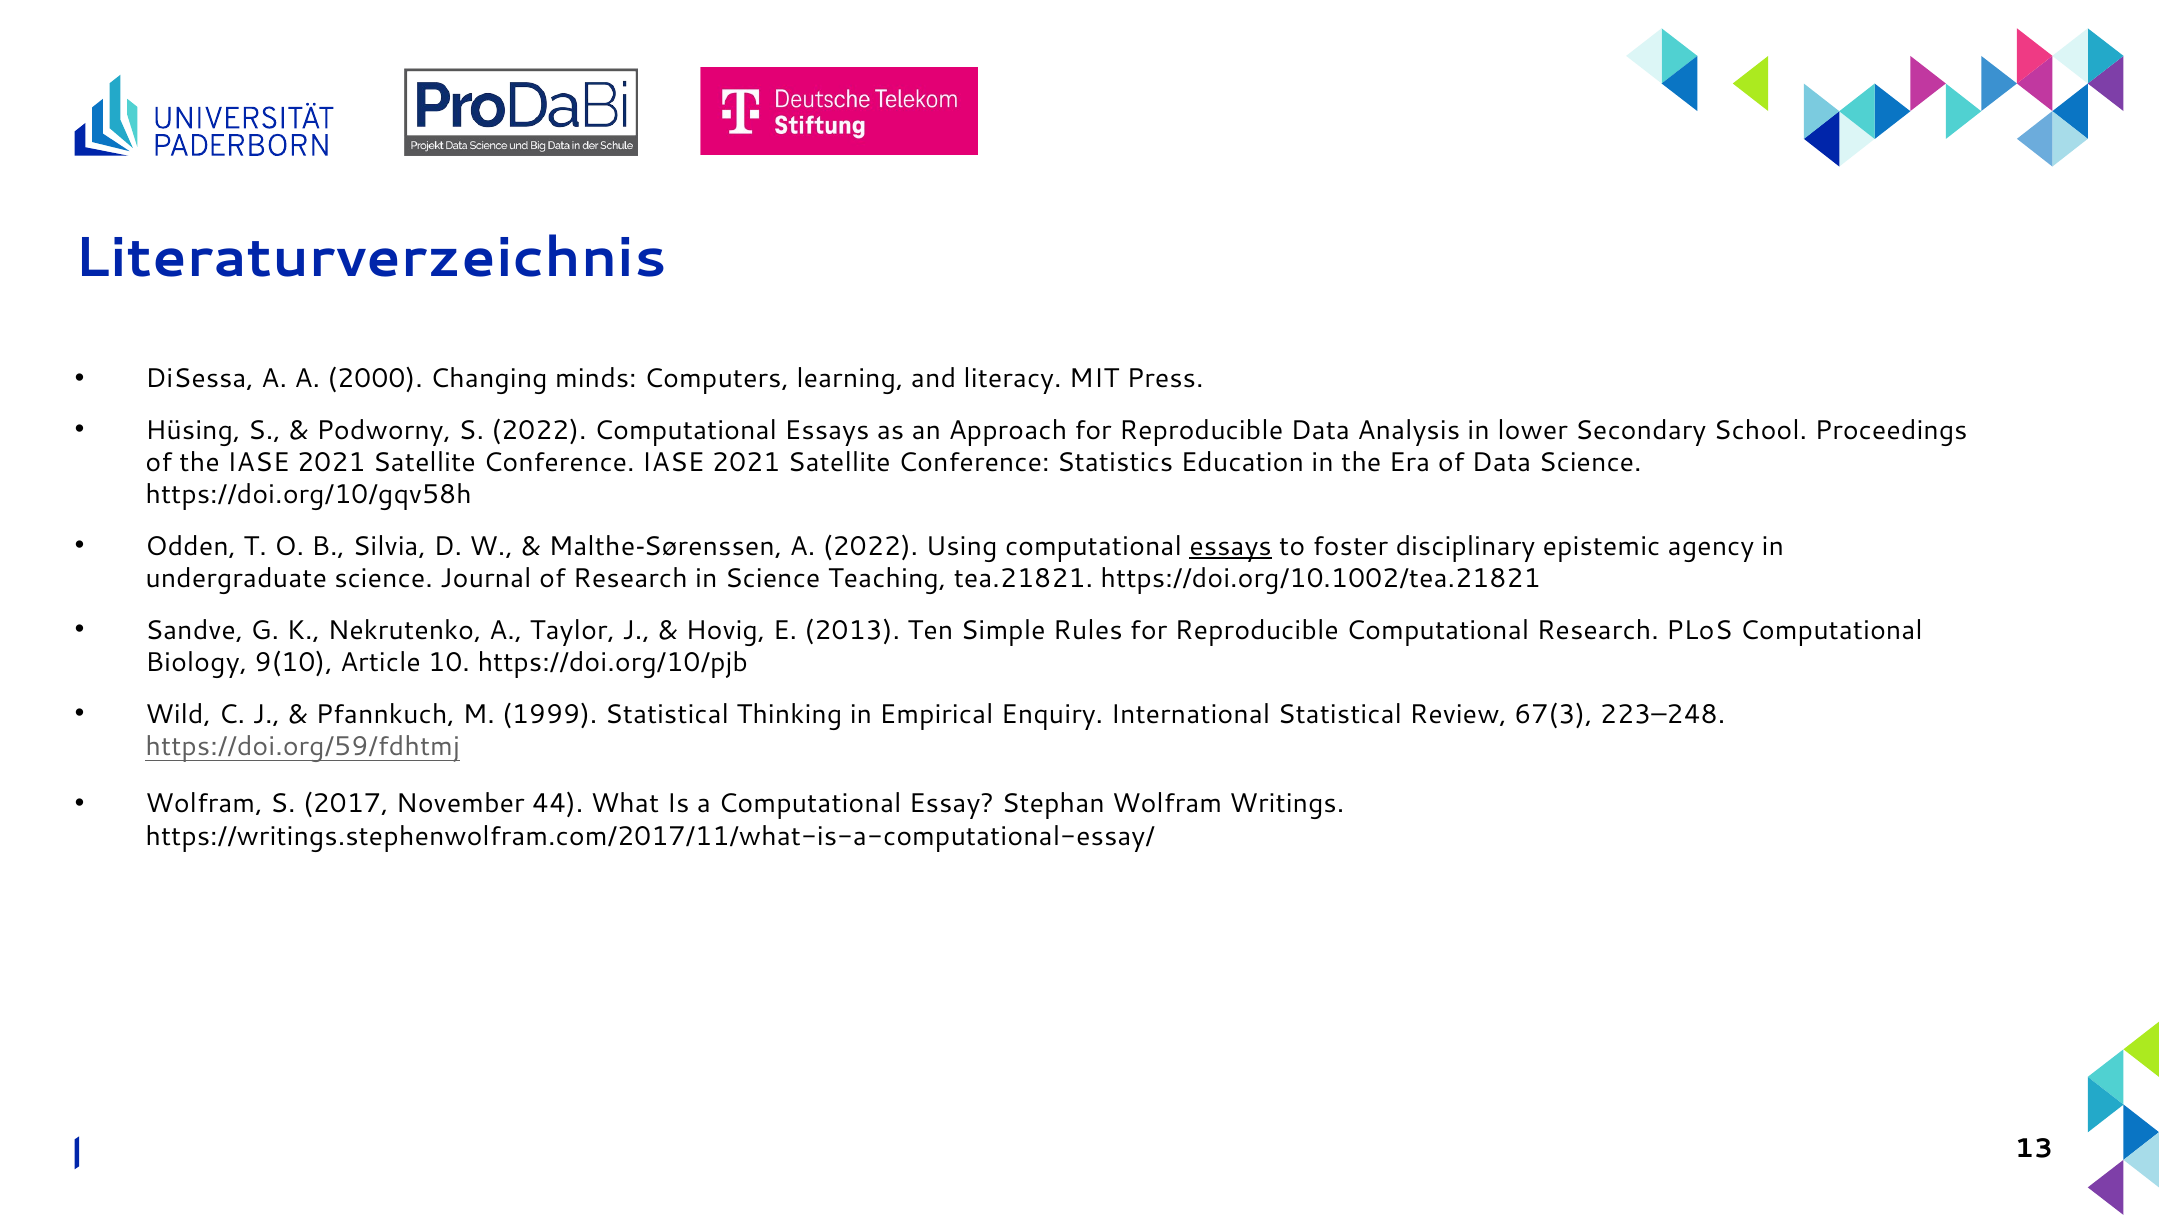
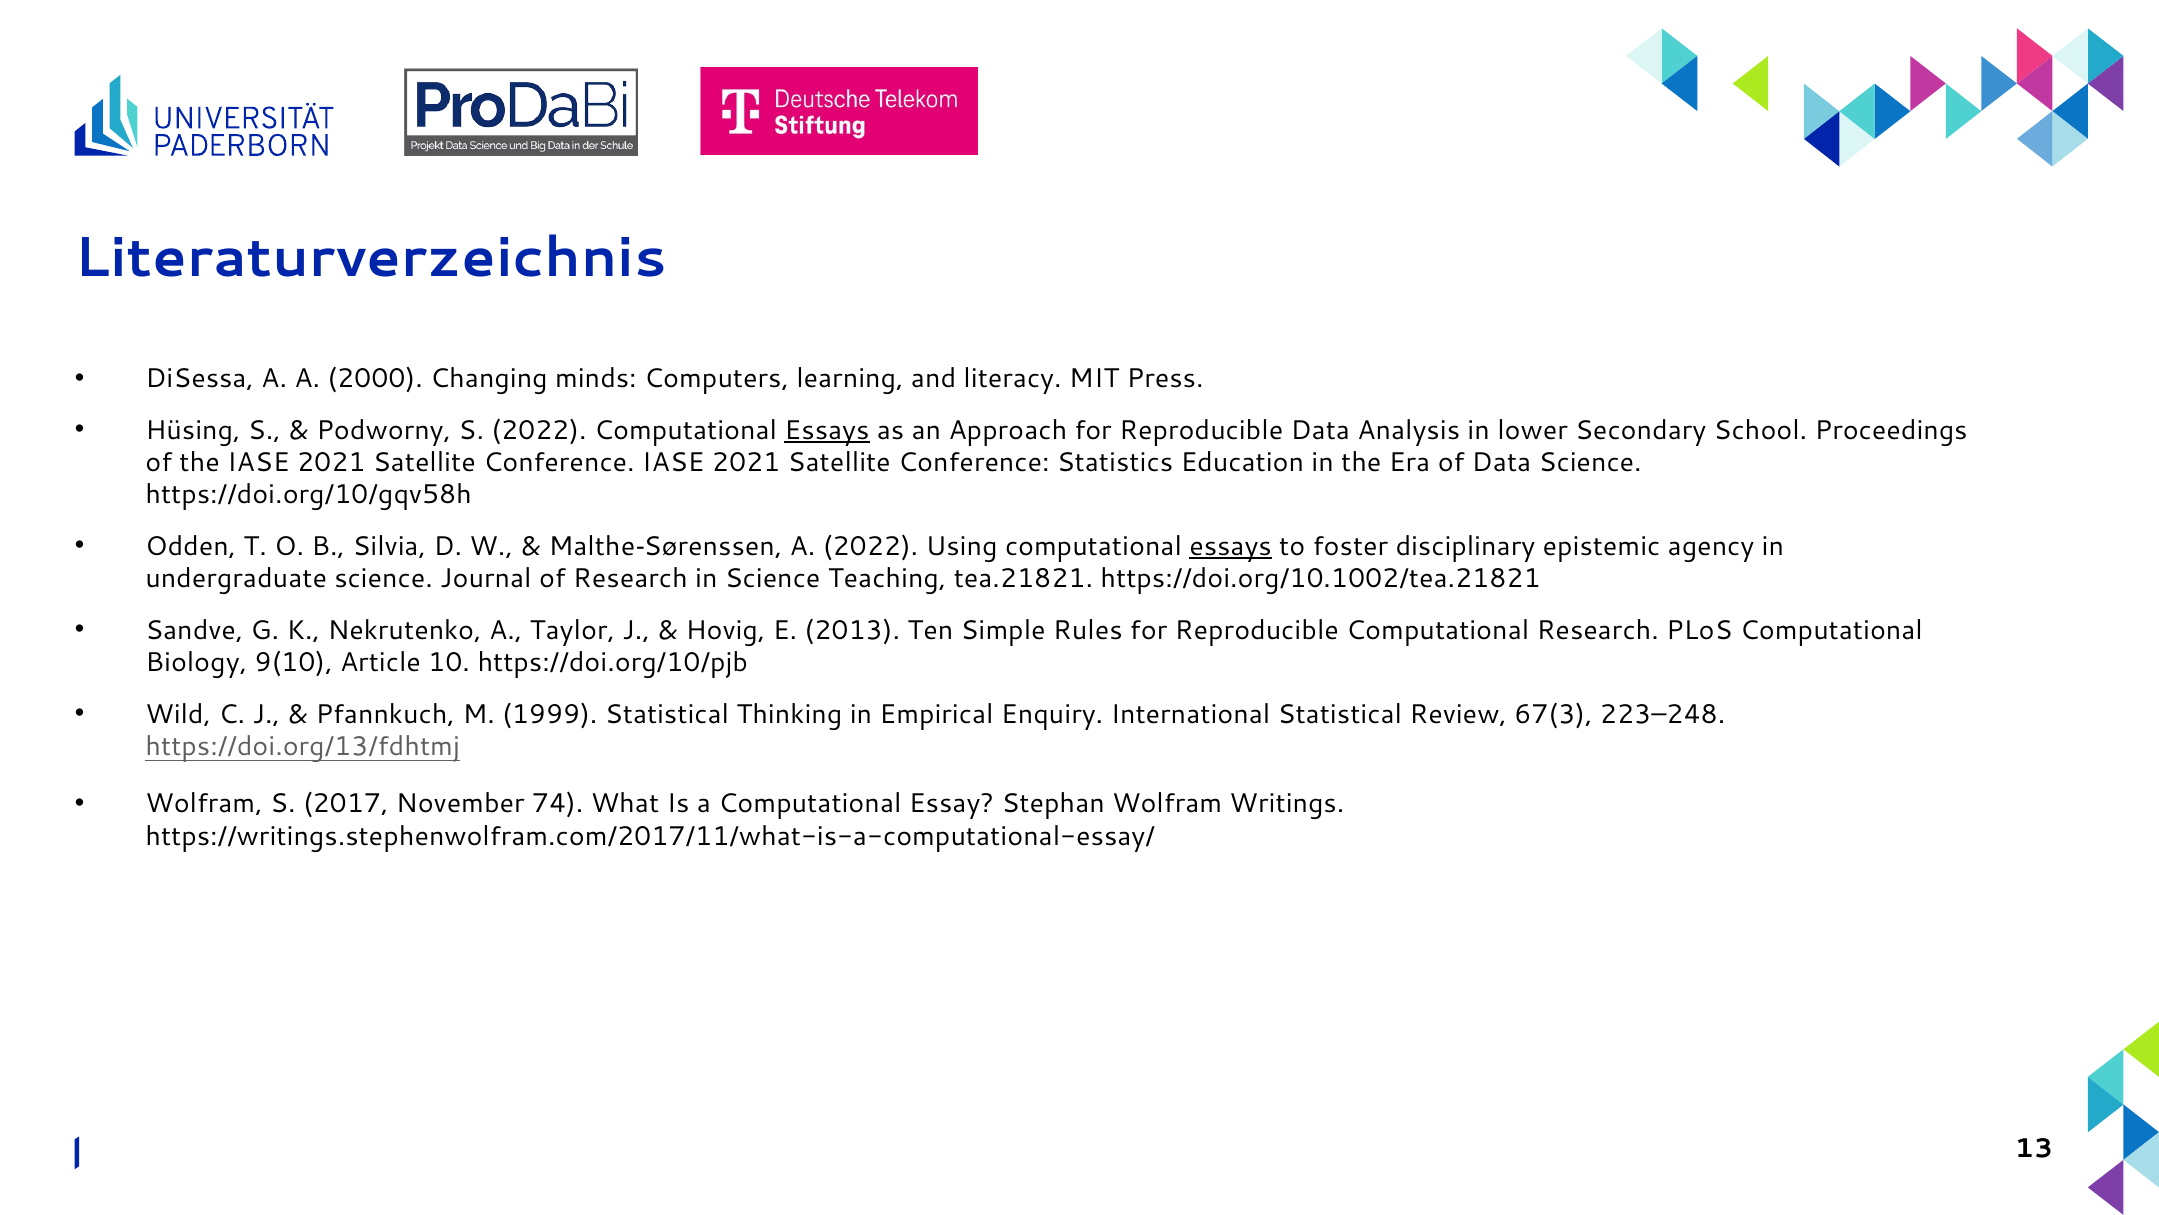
Essays underline: none -> present (827, 430)
https://doi.org/59/fdhtmj: https://doi.org/59/fdhtmj -> https://doi.org/13/fdhtmj (303, 746)
44: 44 -> 74 (558, 804)
